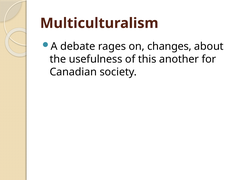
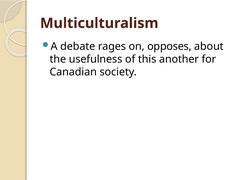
changes: changes -> opposes (169, 46)
